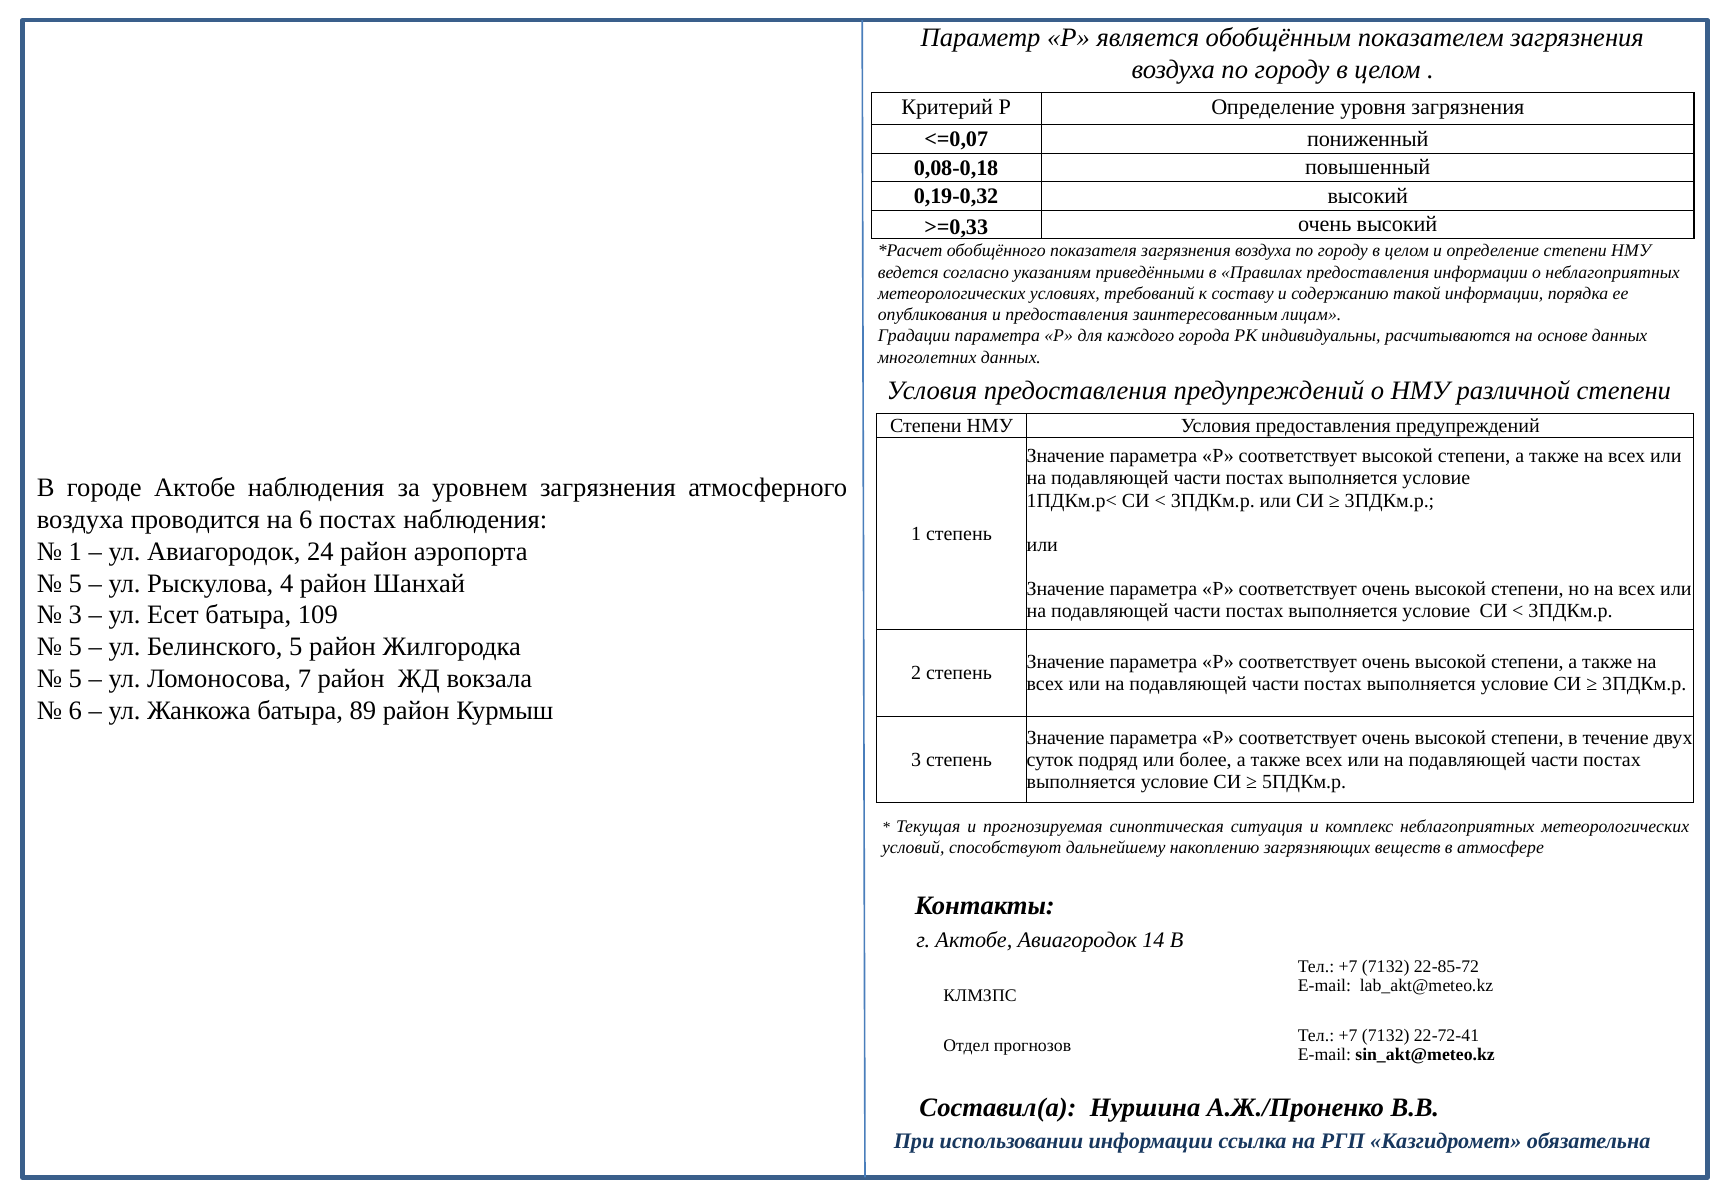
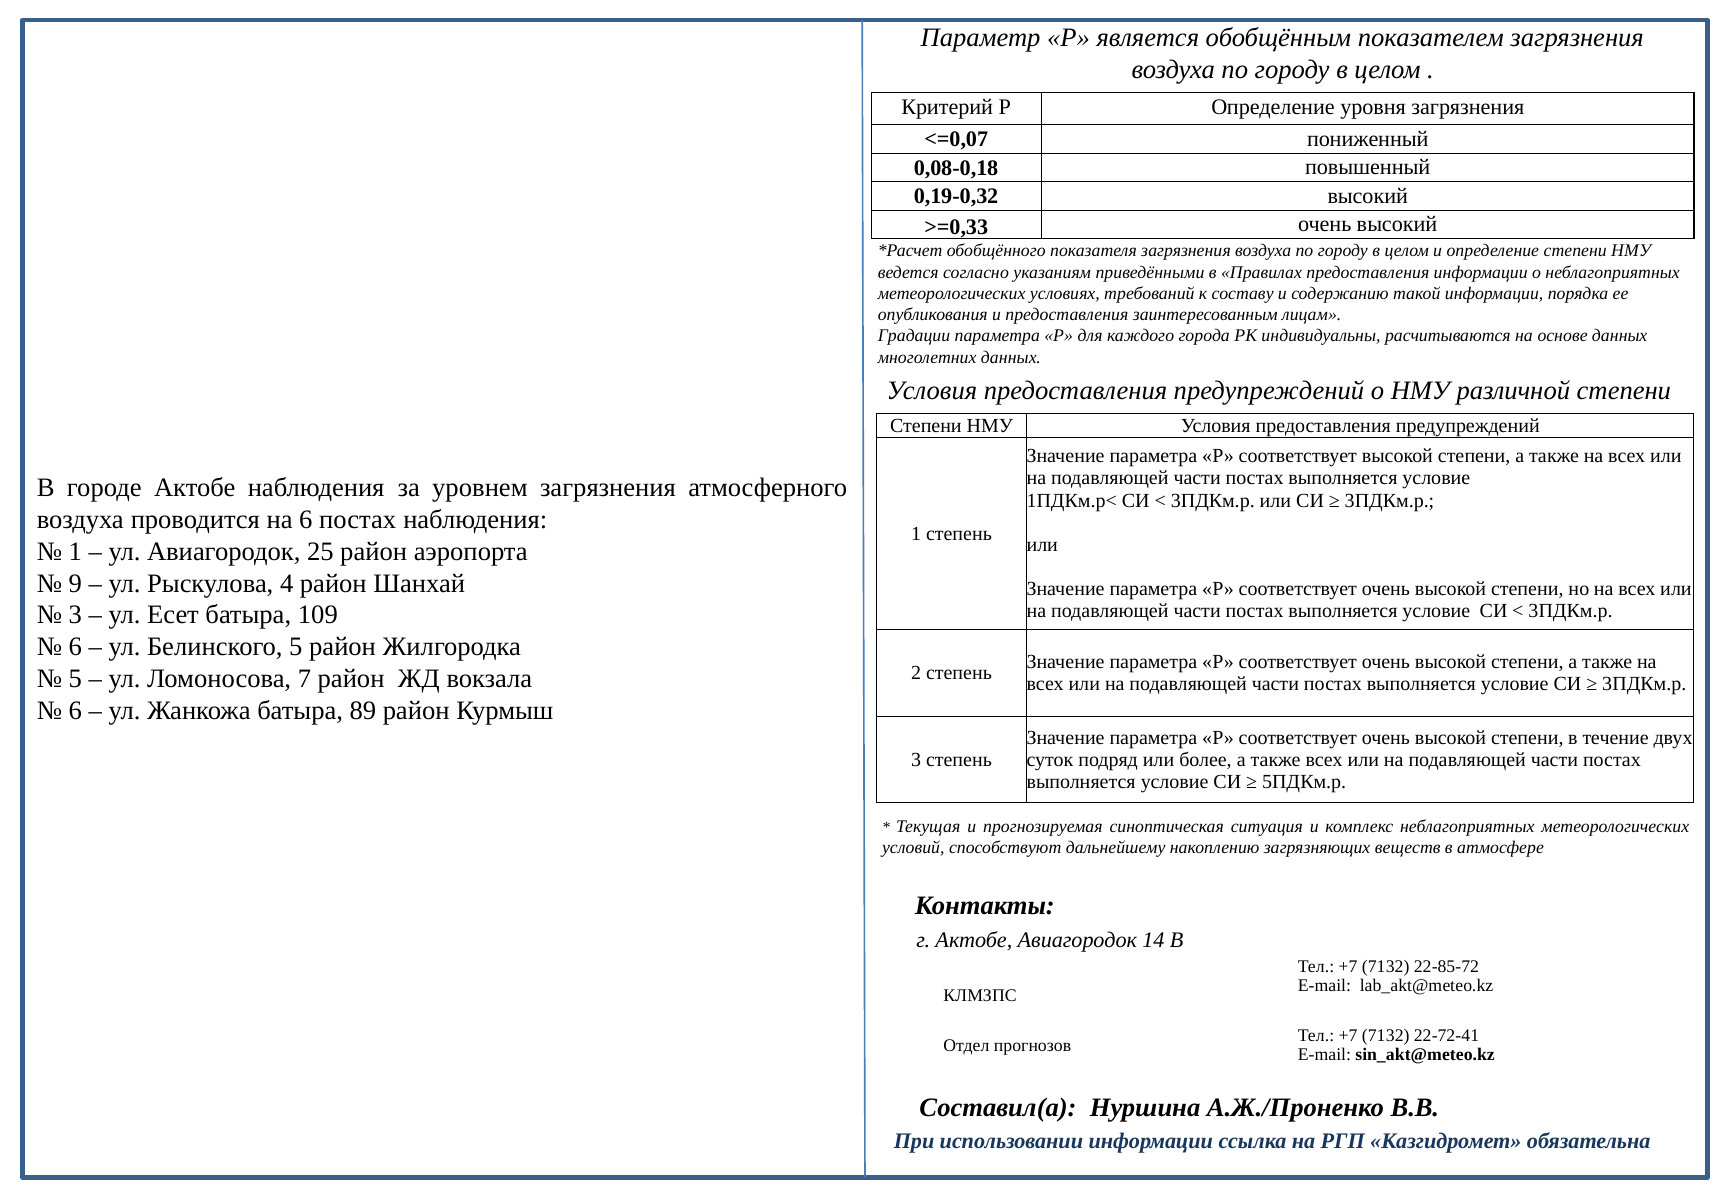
24: 24 -> 25 (320, 551)
5: 5 -> 9 (75, 583)
5: 5 -> 6 (75, 647)
